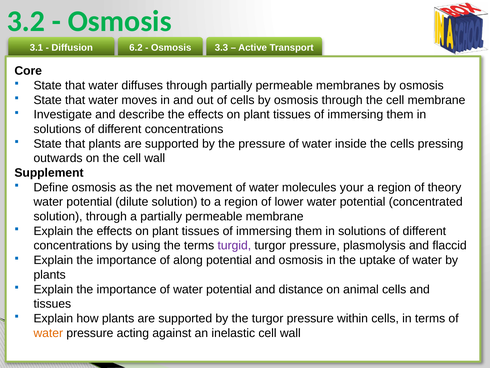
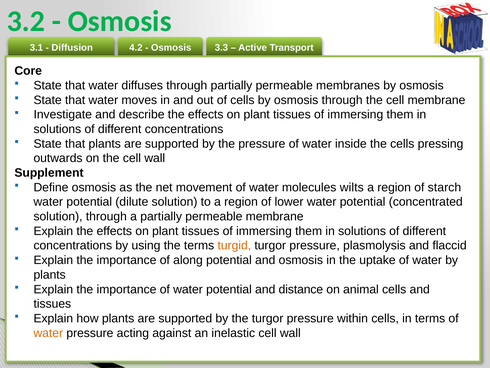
6.2: 6.2 -> 4.2 (136, 48)
your: your -> wilts (352, 187)
theory: theory -> starch (444, 187)
turgid colour: purple -> orange (234, 245)
